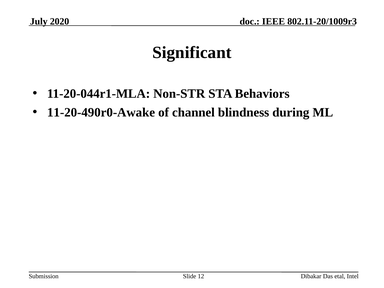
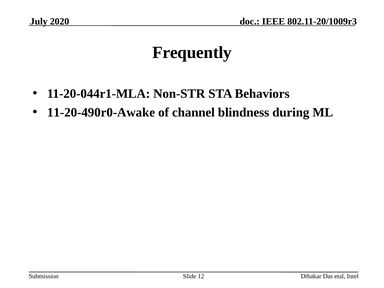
Significant: Significant -> Frequently (192, 52)
